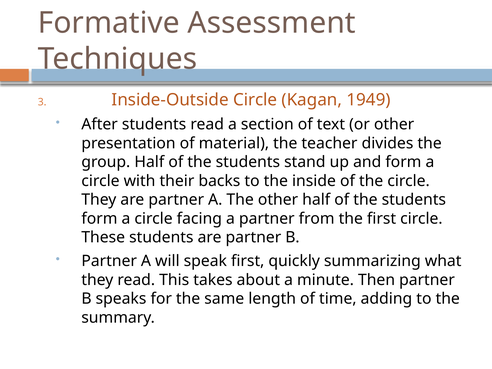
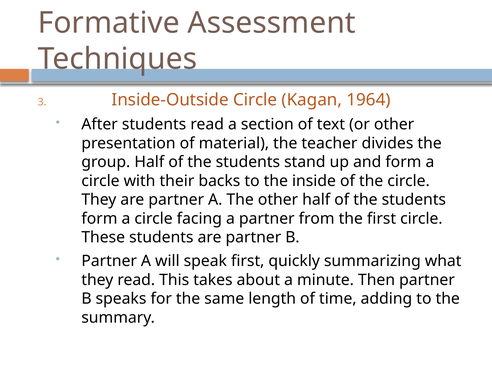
1949: 1949 -> 1964 (369, 100)
